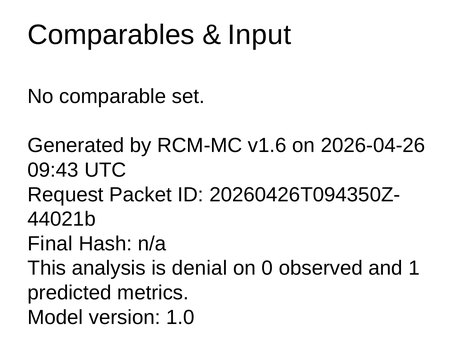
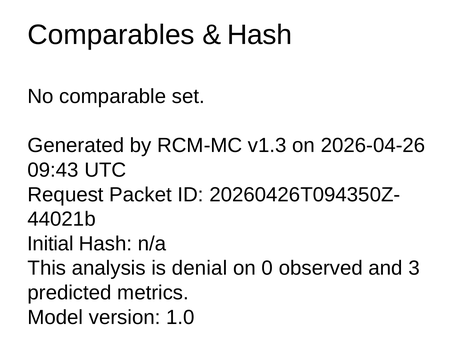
Input: Input -> Hash (260, 35)
v1.6: v1.6 -> v1.3 (267, 146)
Final: Final -> Initial (50, 244)
1: 1 -> 3 (414, 268)
